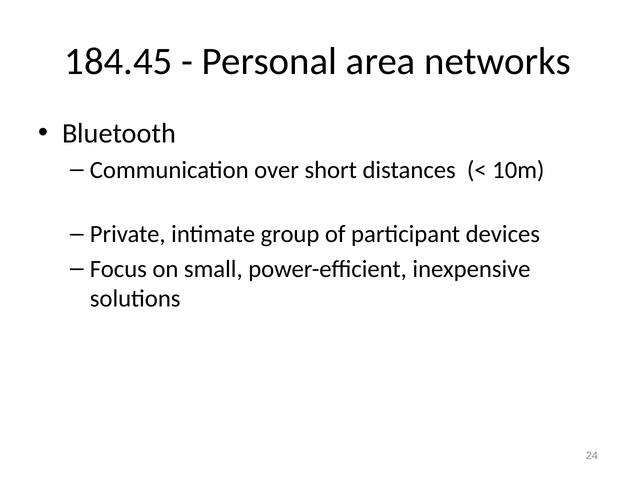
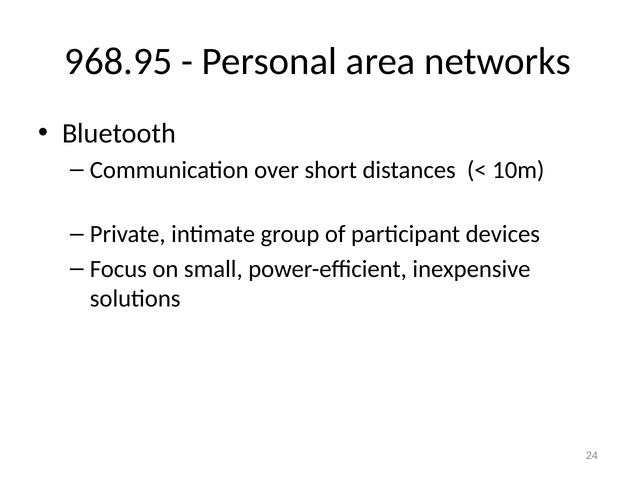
184.45: 184.45 -> 968.95 (119, 62)
